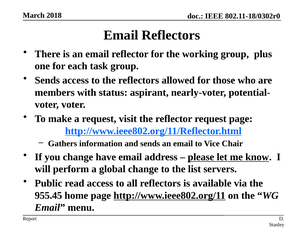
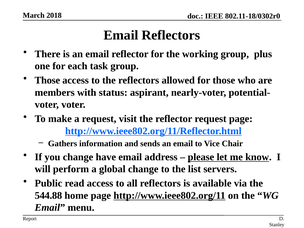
Sends: Sends -> Those (47, 80)
955.45: 955.45 -> 544.88 (48, 195)
